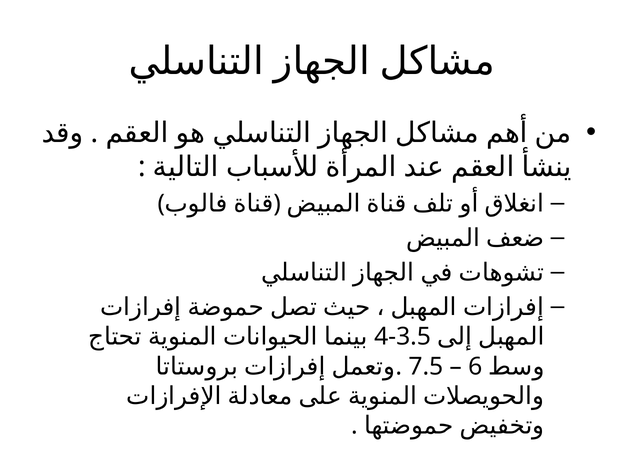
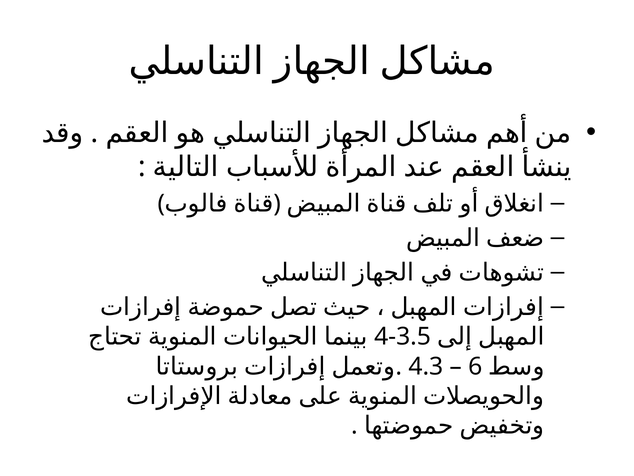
7.5: 7.5 -> 4.3 (426, 366)
